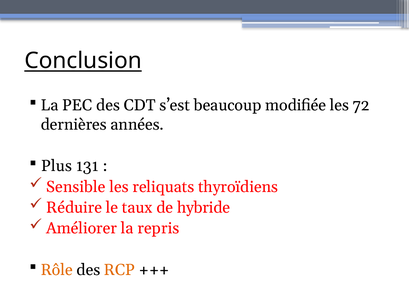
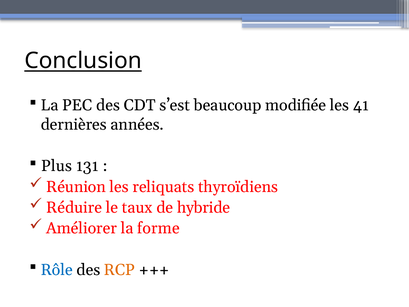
72: 72 -> 41 (361, 105)
Sensible: Sensible -> Réunion (76, 187)
repris: repris -> forme (158, 228)
Rôle colour: orange -> blue (57, 270)
